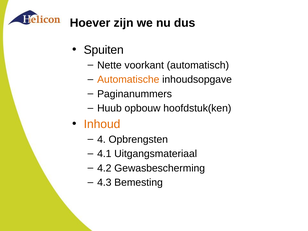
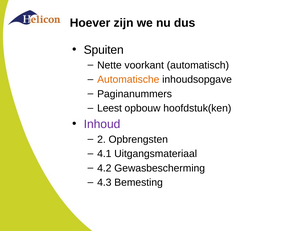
Huub: Huub -> Leest (110, 108)
Inhoud colour: orange -> purple (102, 124)
4: 4 -> 2 (101, 139)
